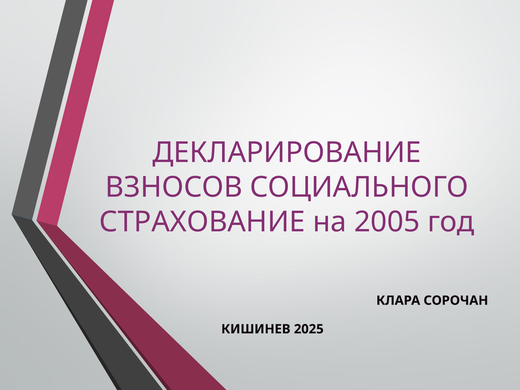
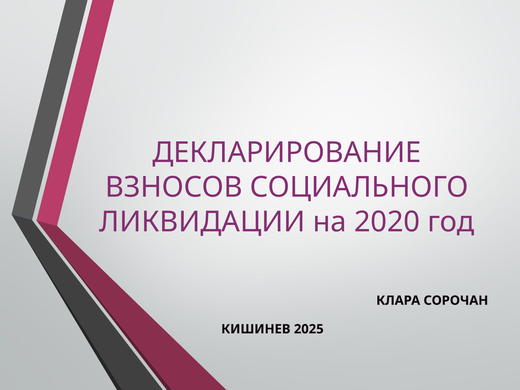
СТРАХОВАНИЕ: СТРАХОВАНИЕ -> ЛИКВИДАЦИИ (202, 222)
2005: 2005 -> 2020 (387, 222)
